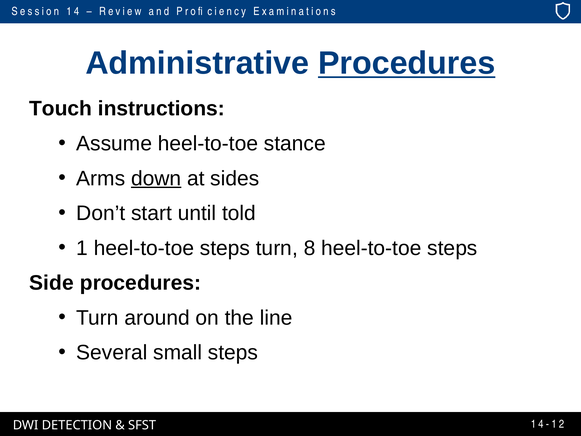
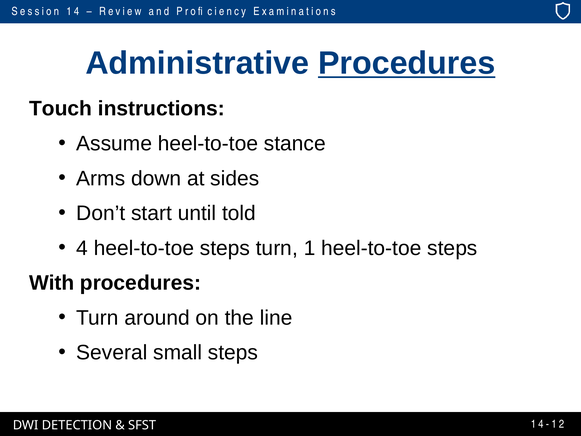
down underline: present -> none (156, 178)
1: 1 -> 4 (82, 248)
8: 8 -> 1 (310, 248)
Side: Side -> With (52, 283)
